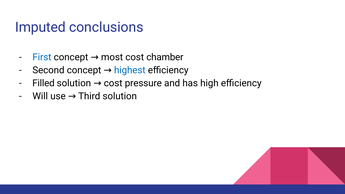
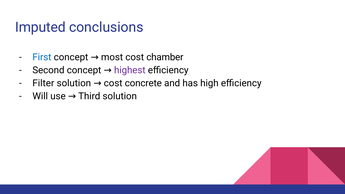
highest colour: blue -> purple (130, 70)
Filled: Filled -> Filter (43, 83)
pressure: pressure -> concrete (143, 83)
